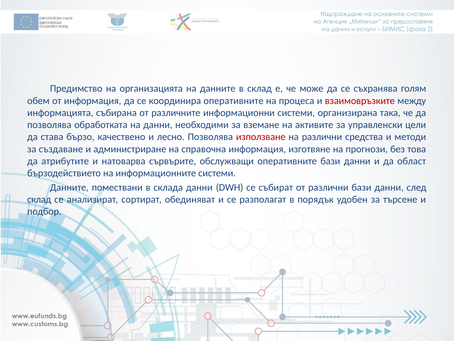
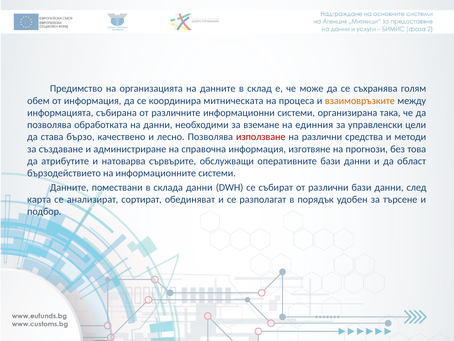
координира оперативните: оперативните -> митническата (234, 101)
взаимовръзките colour: red -> orange (360, 101)
активите: активите -> единния (314, 125)
склад: склад -> карта (39, 199)
